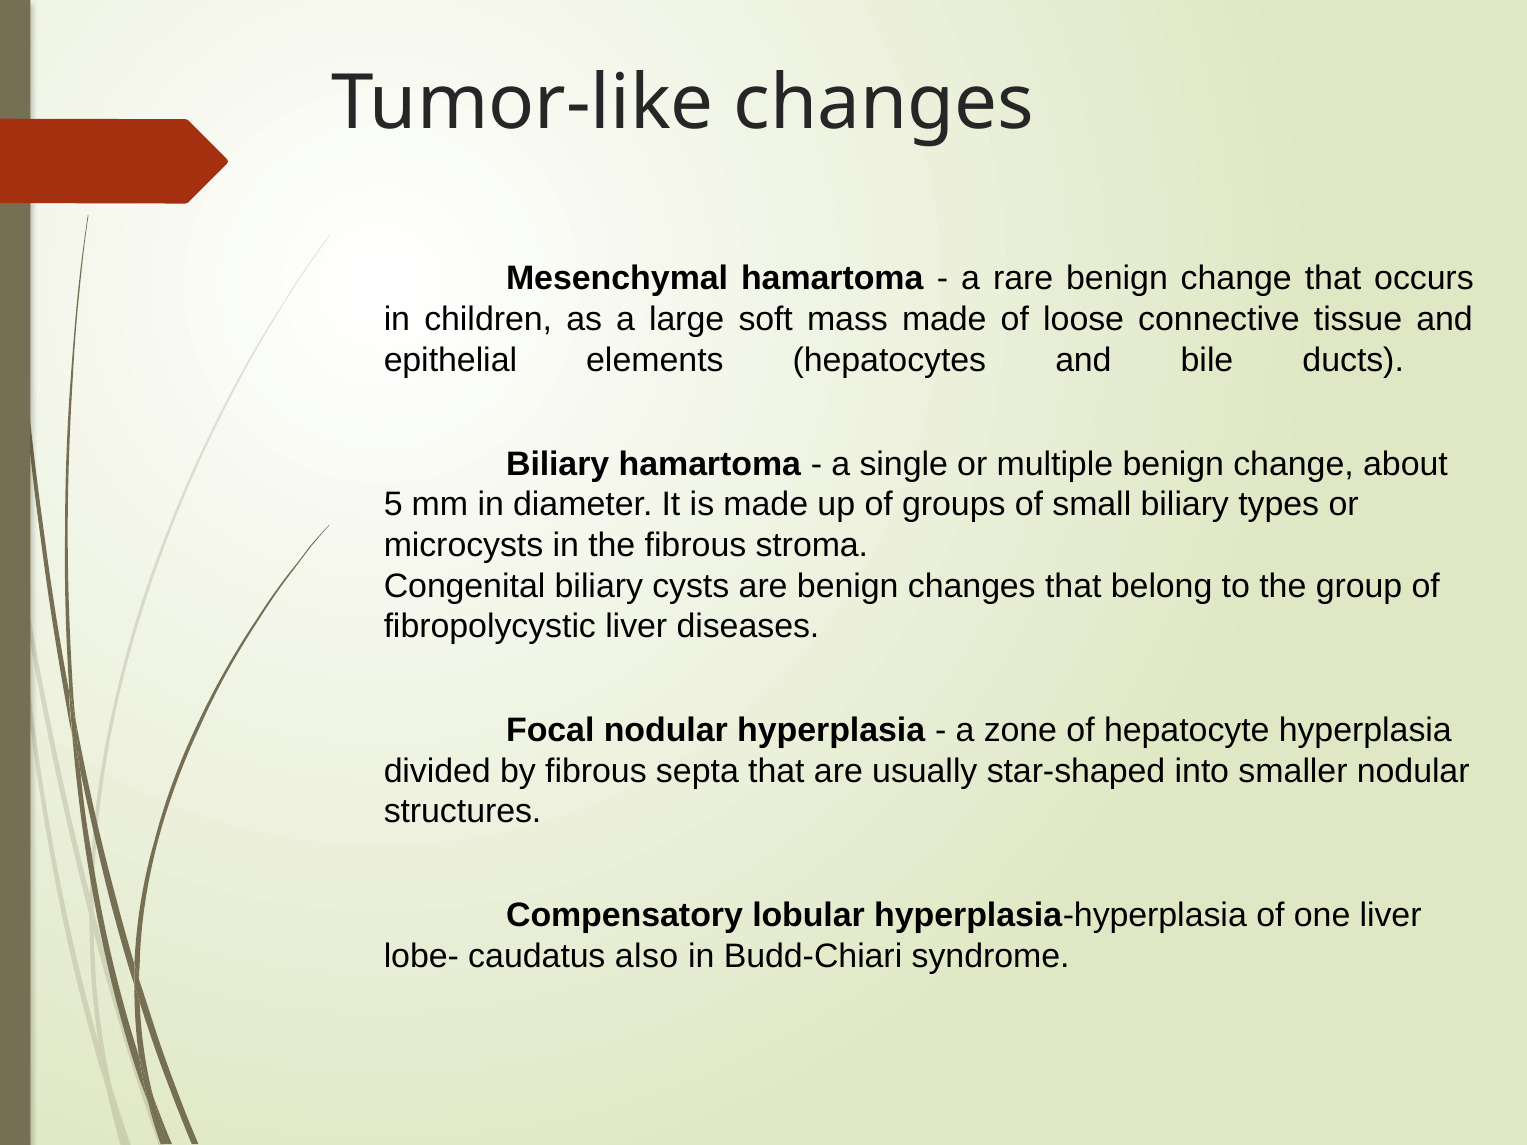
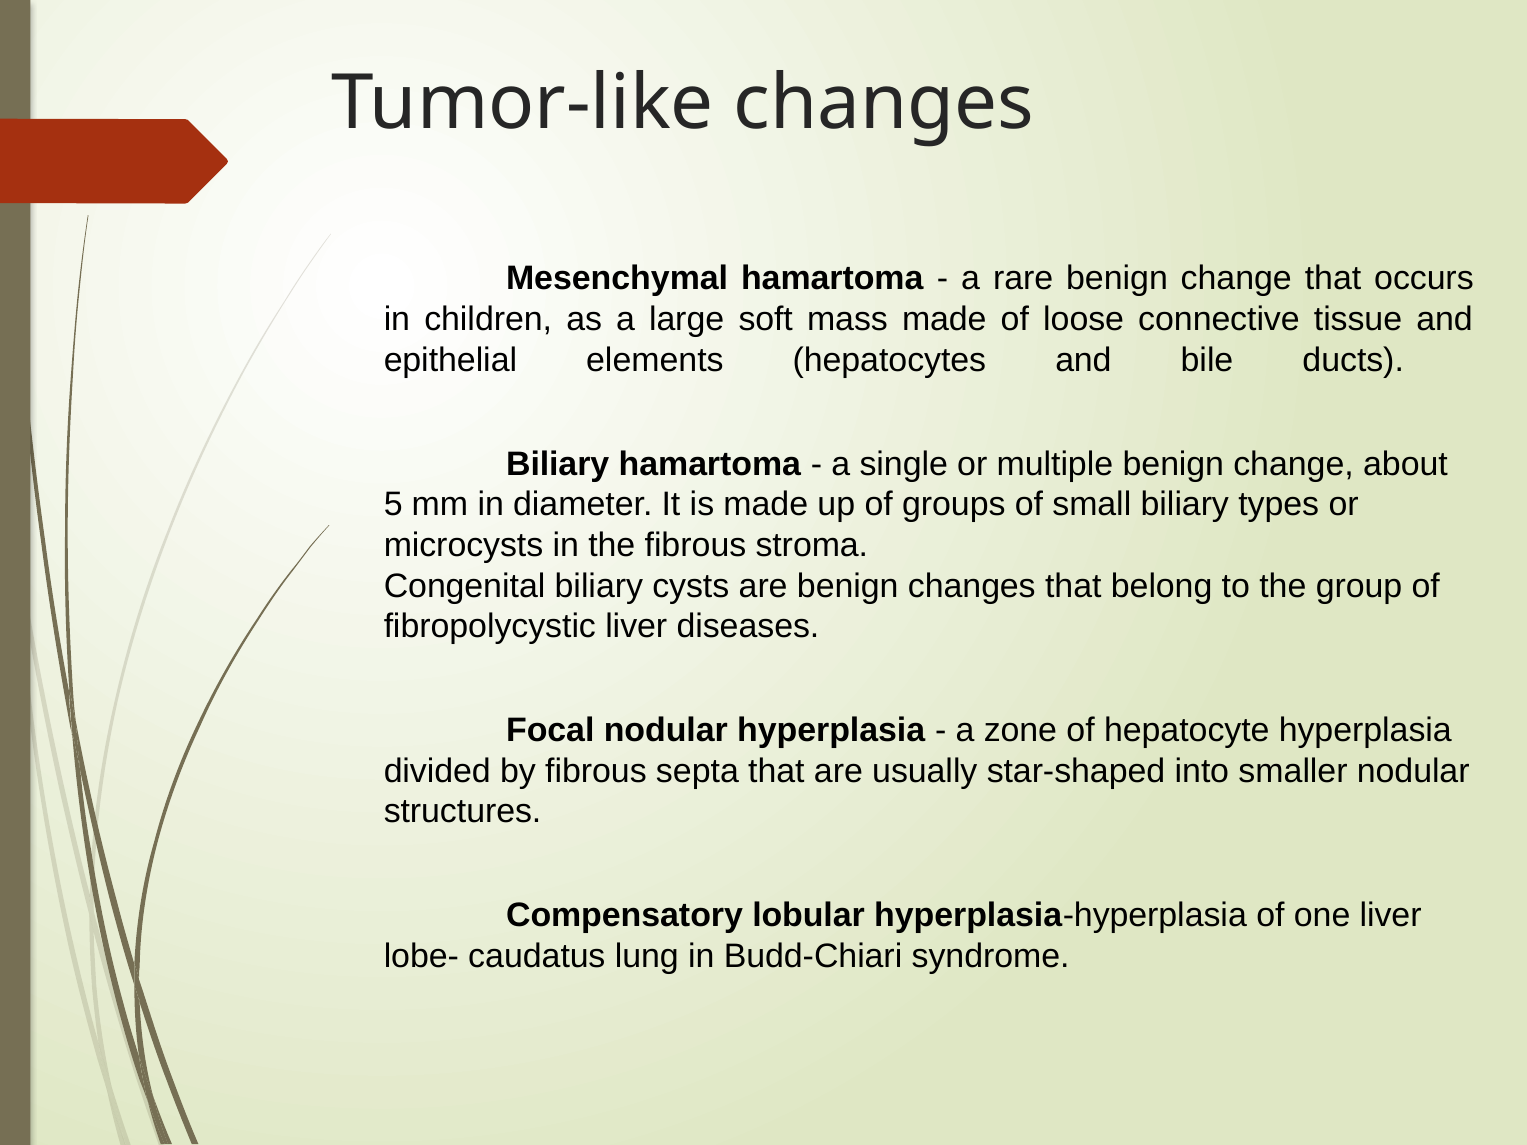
also: also -> lung (647, 956)
